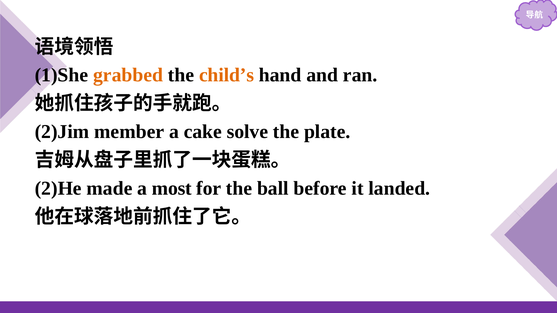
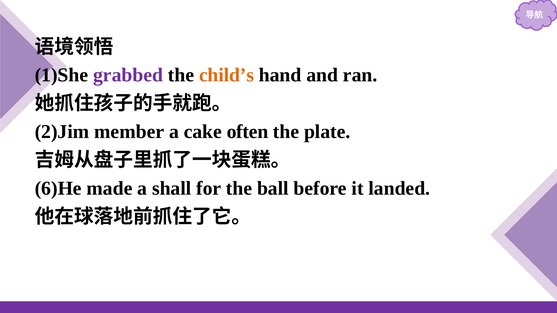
grabbed colour: orange -> purple (128, 75)
solve: solve -> often (248, 132)
2)He: 2)He -> 6)He (58, 188)
most: most -> shall (172, 188)
